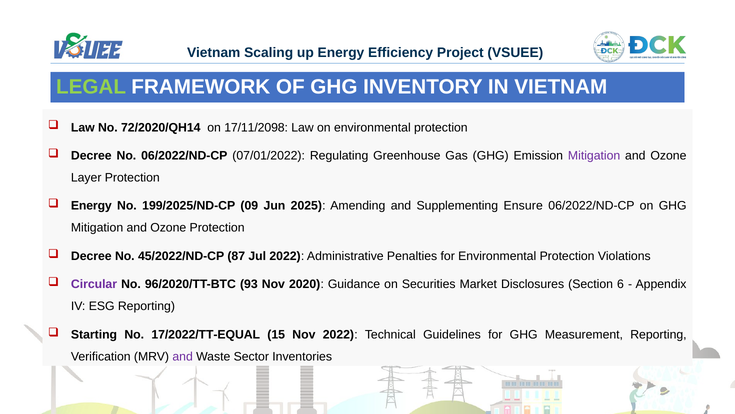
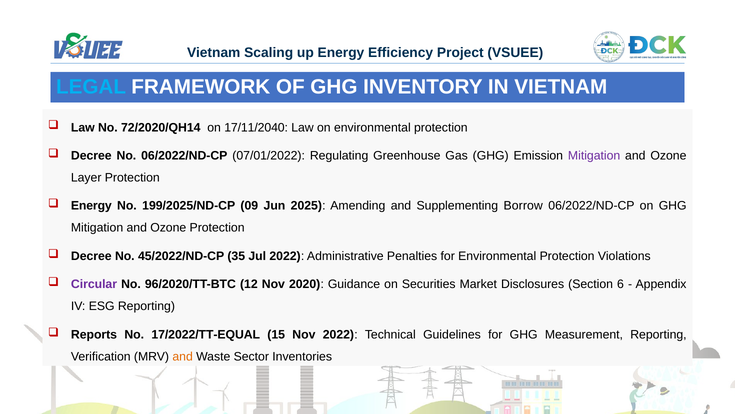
LEGAL colour: light green -> light blue (91, 87)
17/11/2098: 17/11/2098 -> 17/11/2040 (256, 127)
Ensure: Ensure -> Borrow (523, 206)
87: 87 -> 35 (236, 256)
93: 93 -> 12 (249, 284)
Starting: Starting -> Reports (94, 334)
and colour: purple -> orange (183, 356)
